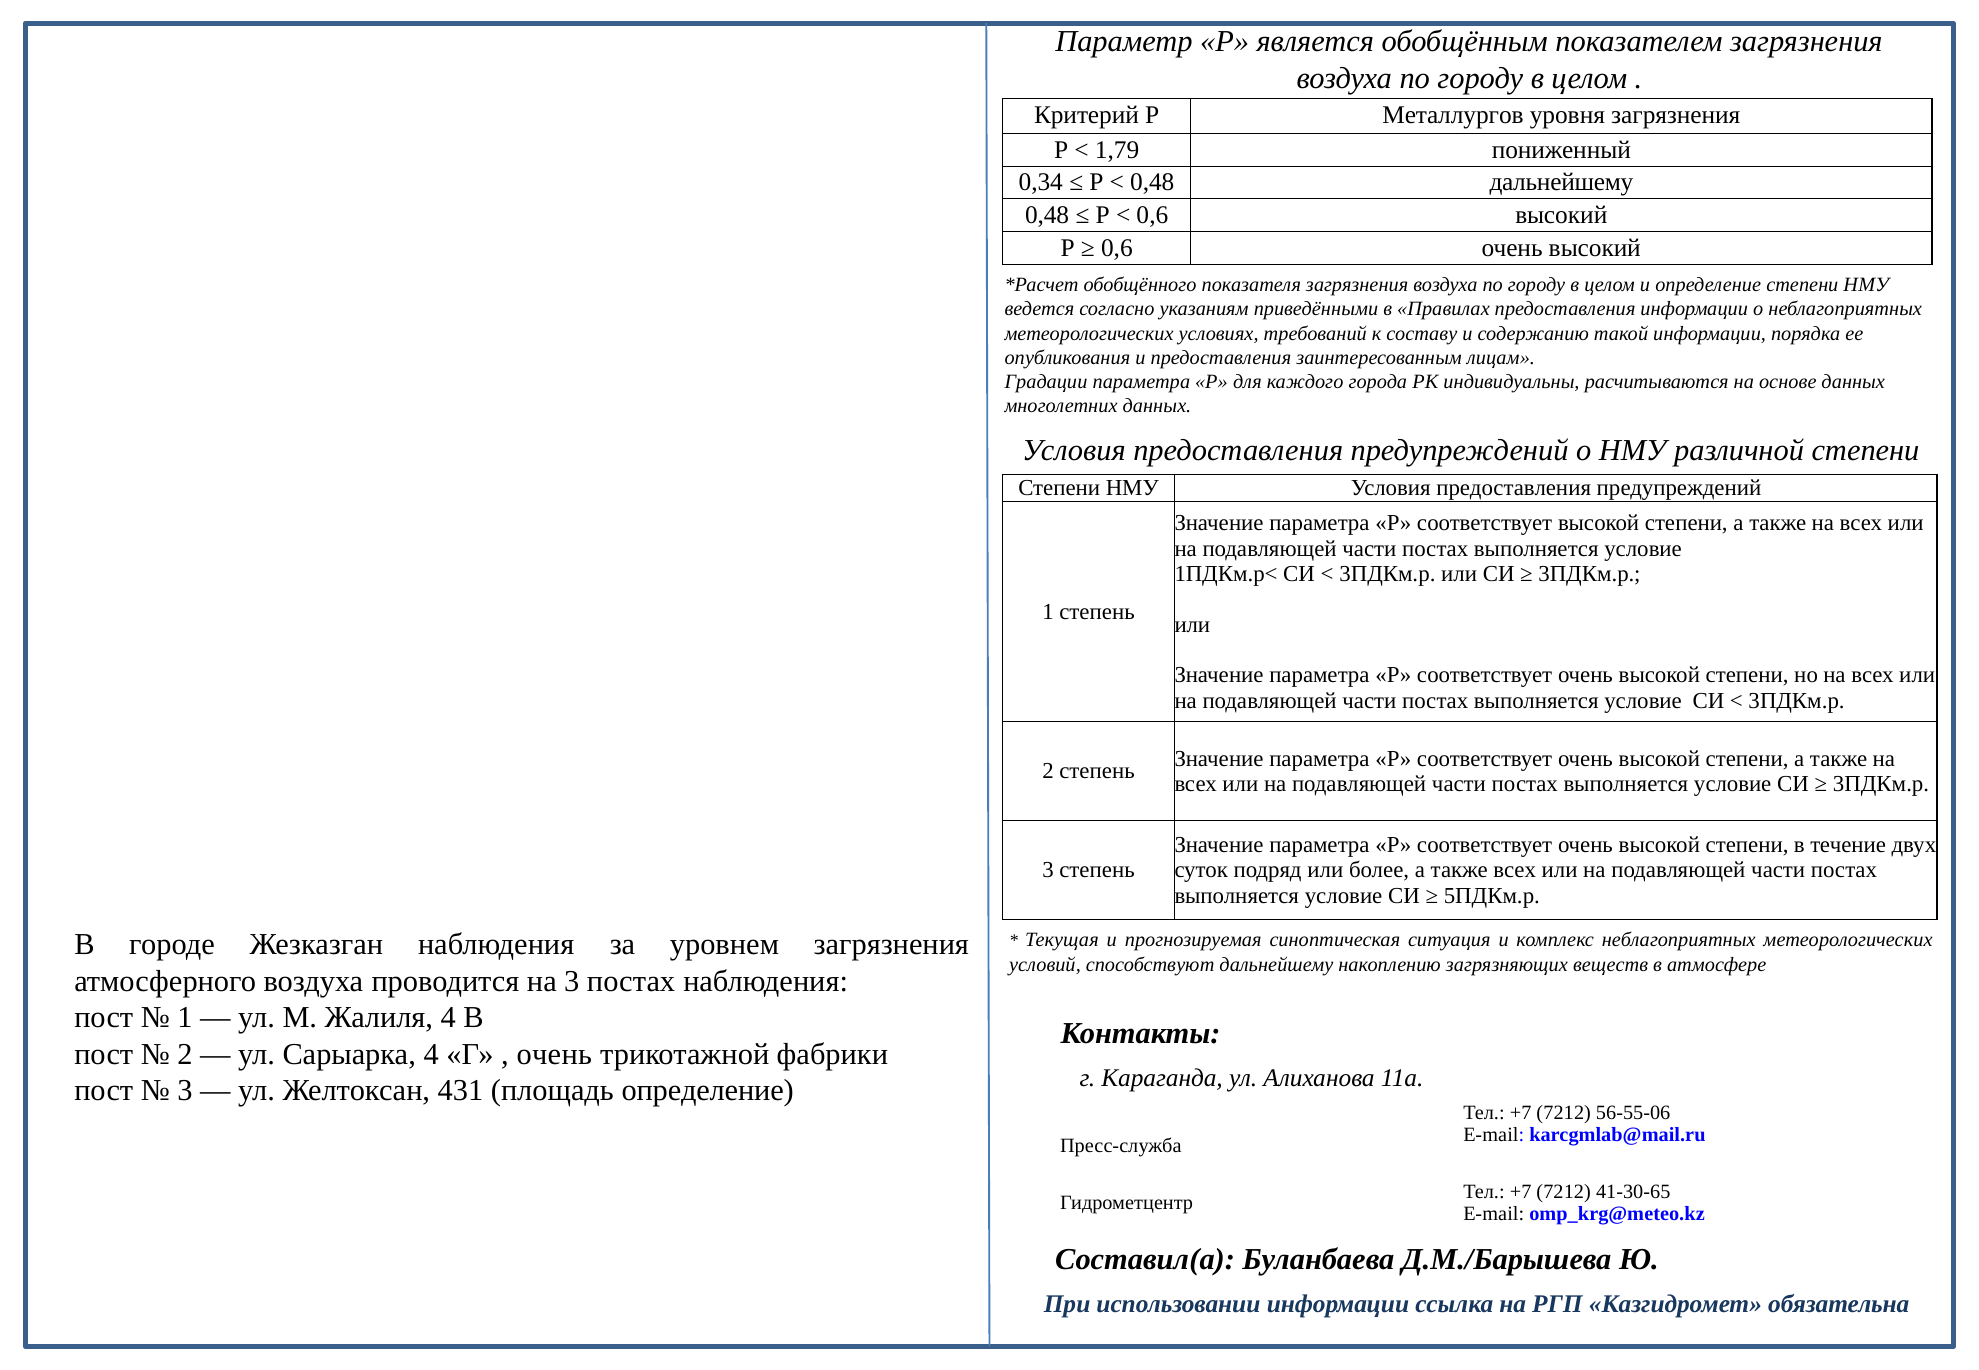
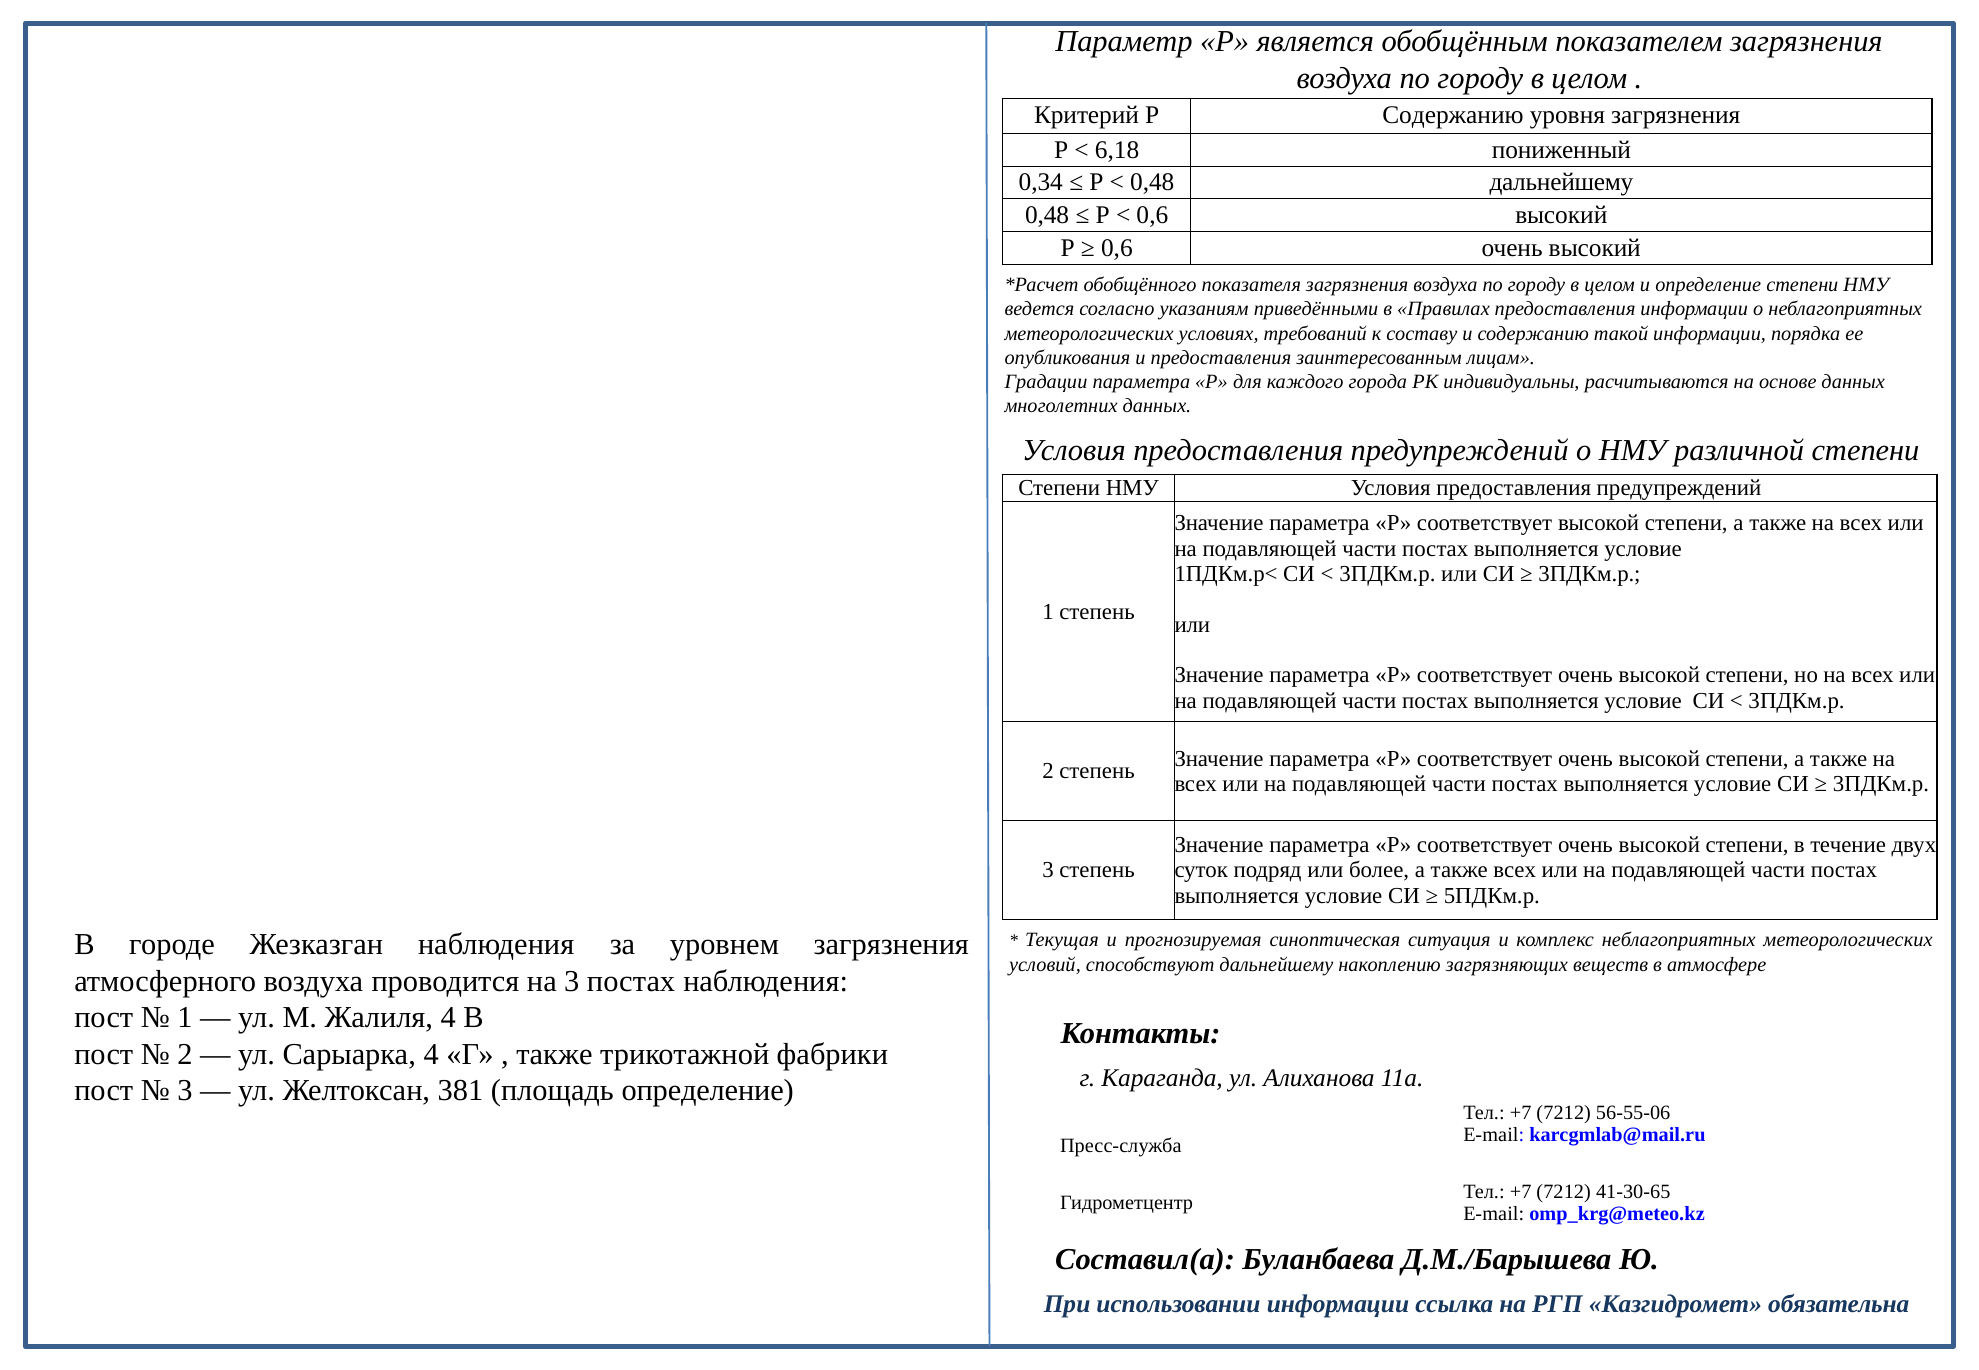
Р Металлургов: Металлургов -> Содержанию (1453, 115)
1,79: 1,79 -> 6,18 (1117, 150)
очень: очень -> также (554, 1054)
431: 431 -> 381 (460, 1091)
